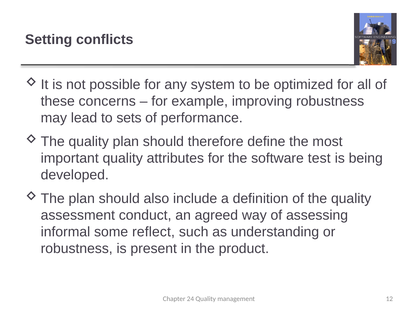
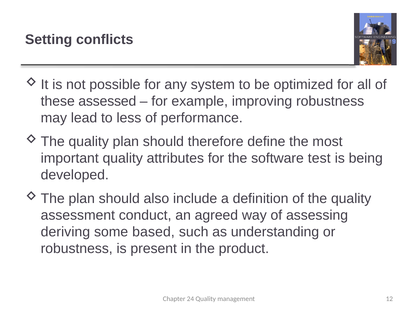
concerns: concerns -> assessed (107, 101)
sets: sets -> less (129, 118)
informal: informal -> deriving (65, 232)
reflect: reflect -> based (154, 232)
